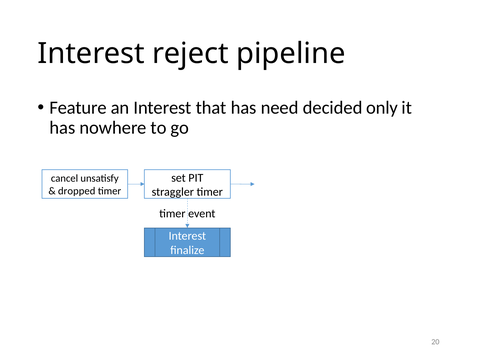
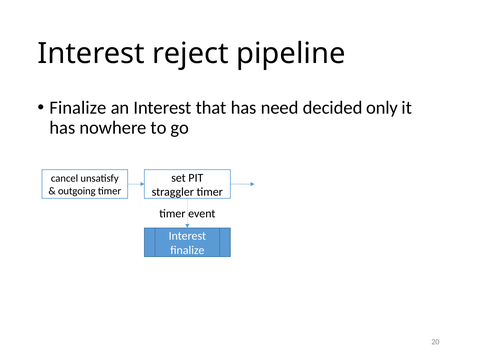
Feature: Feature -> Finalize (78, 108)
dropped: dropped -> outgoing (77, 191)
